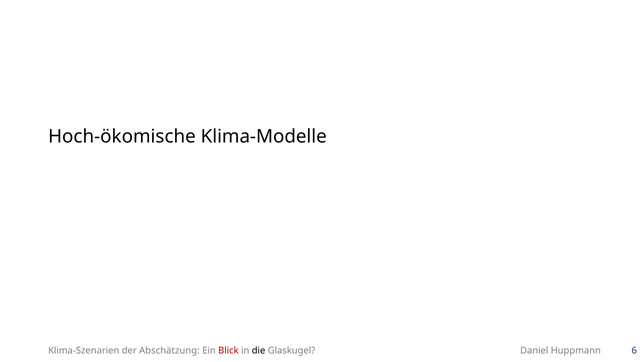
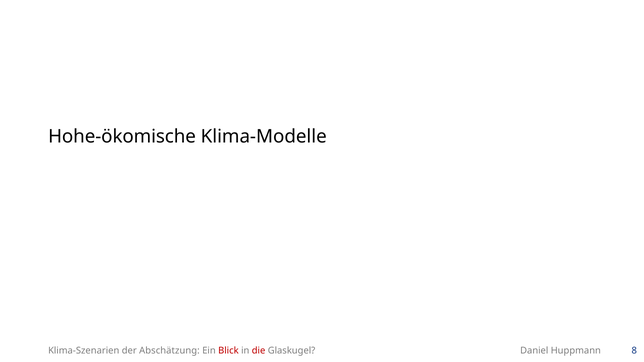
Hoch-ökomische: Hoch-ökomische -> Hohe-ökomische (122, 137)
die colour: black -> red (259, 351)
6: 6 -> 8 (634, 351)
